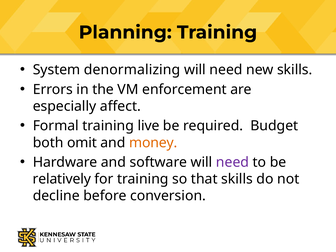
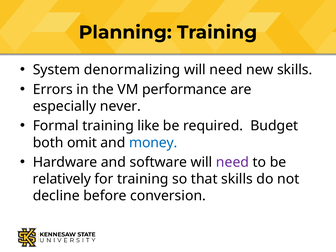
enforcement: enforcement -> performance (185, 89)
affect: affect -> never (120, 106)
live: live -> like (149, 126)
money colour: orange -> blue (153, 143)
